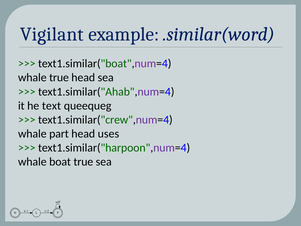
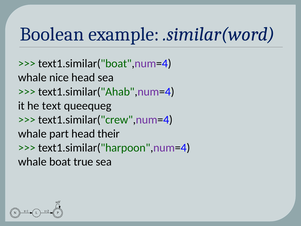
Vigilant: Vigilant -> Boolean (52, 34)
whale true: true -> nice (59, 78)
uses: uses -> their (109, 134)
